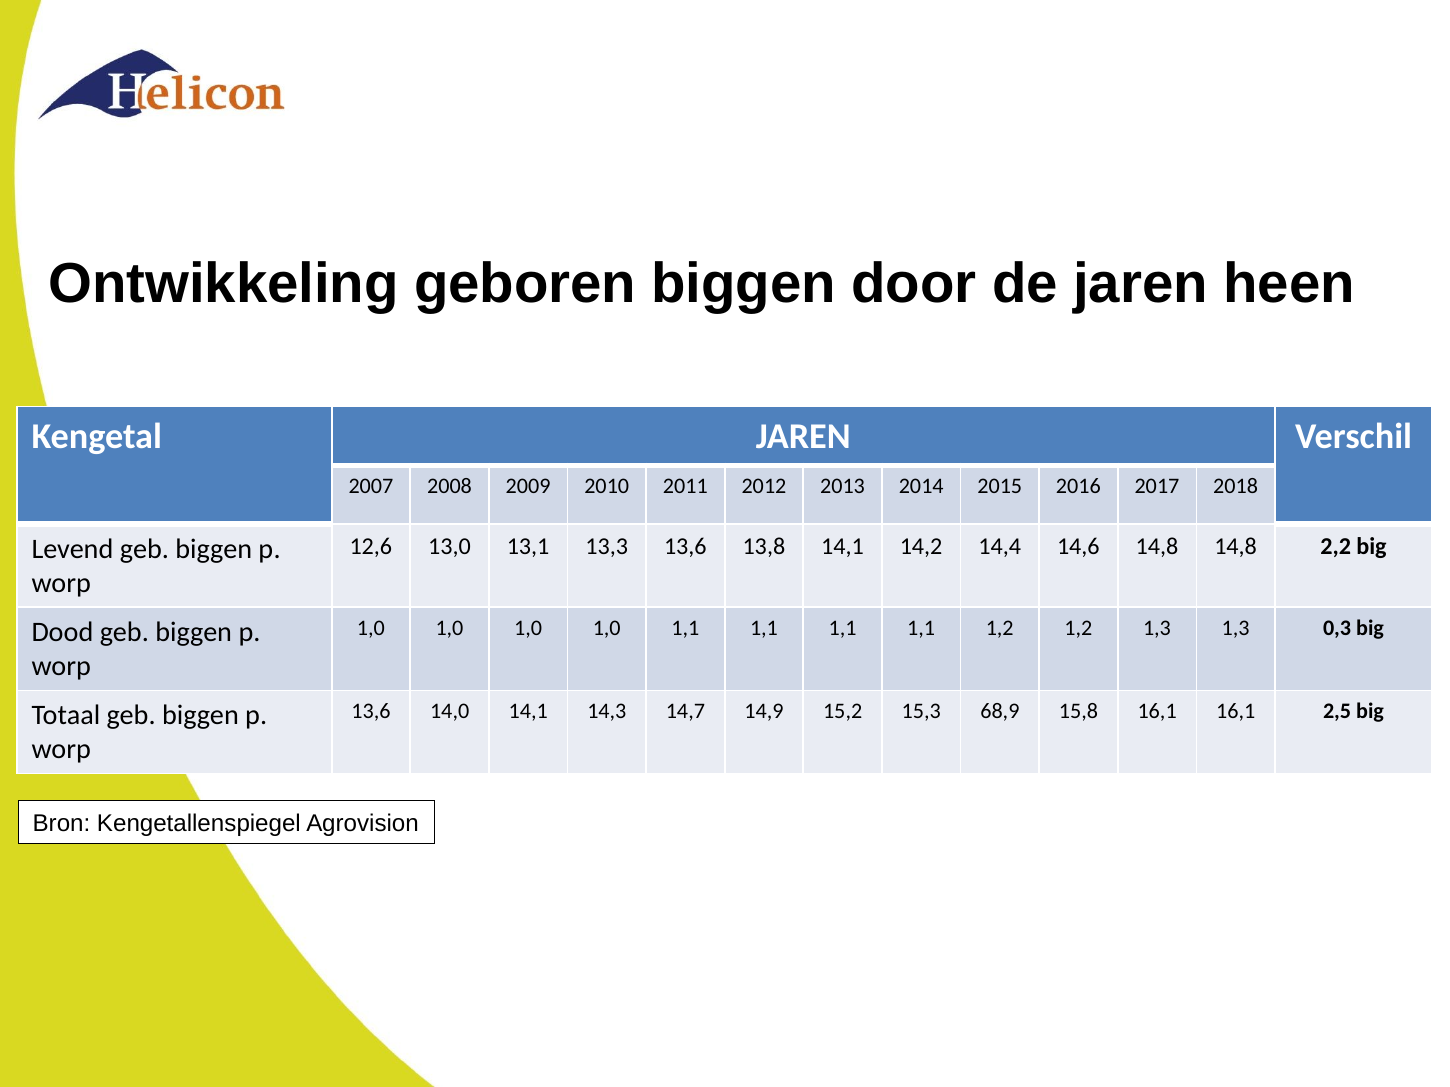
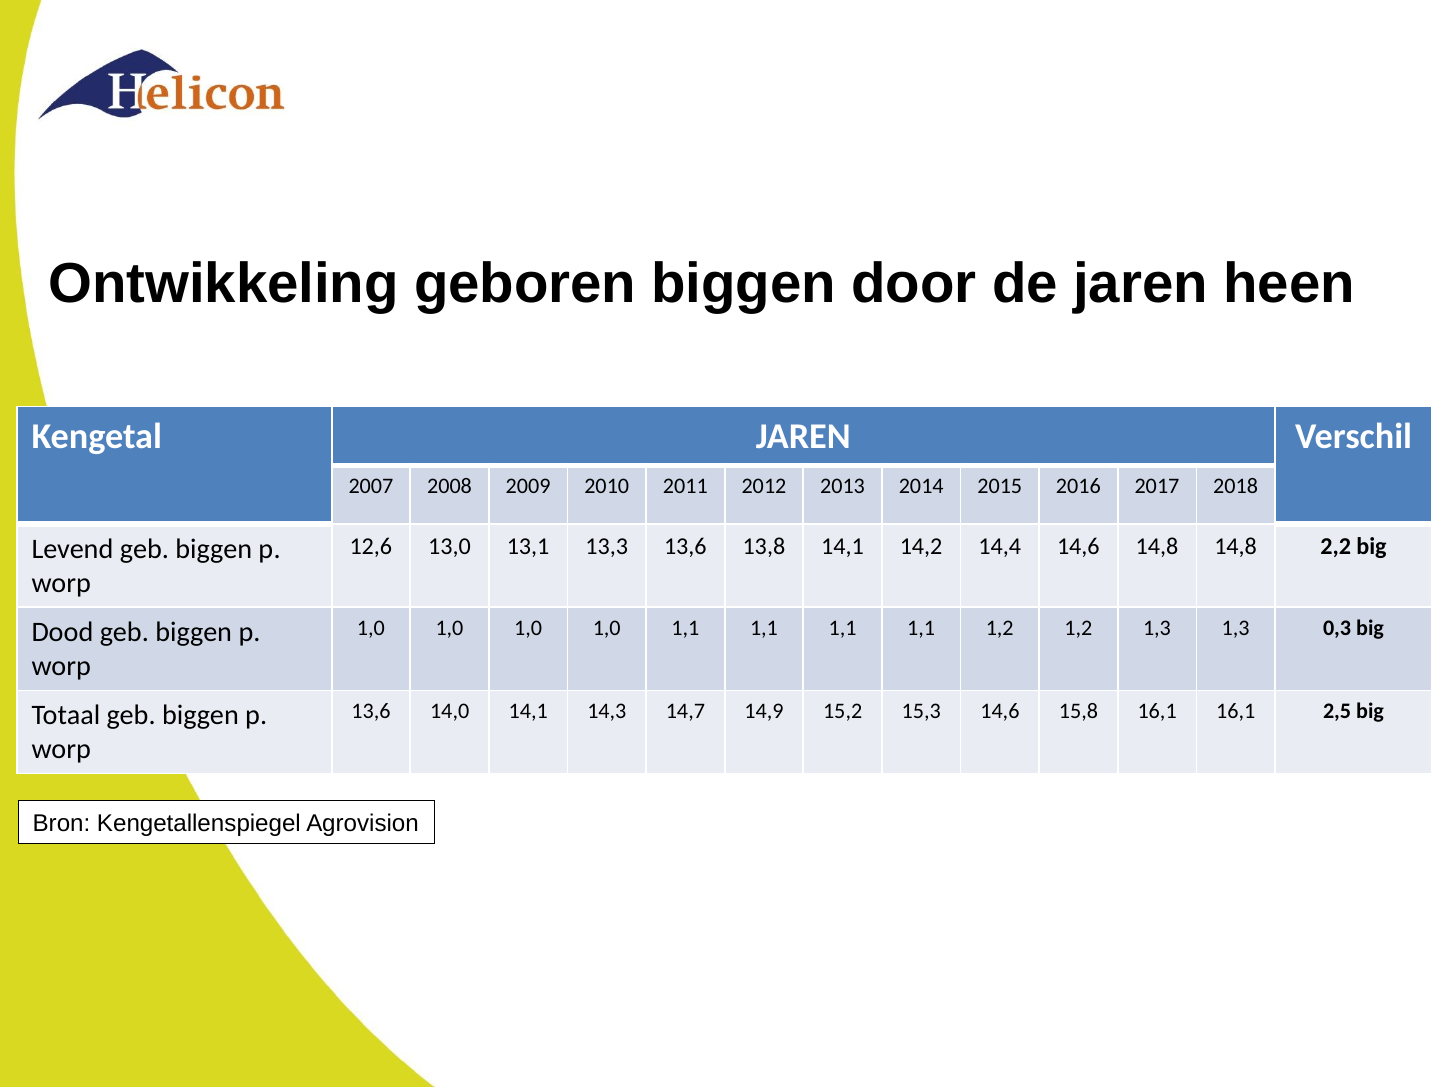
15,3 68,9: 68,9 -> 14,6 (1000, 712)
